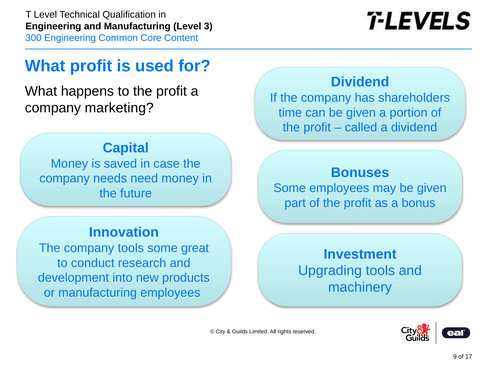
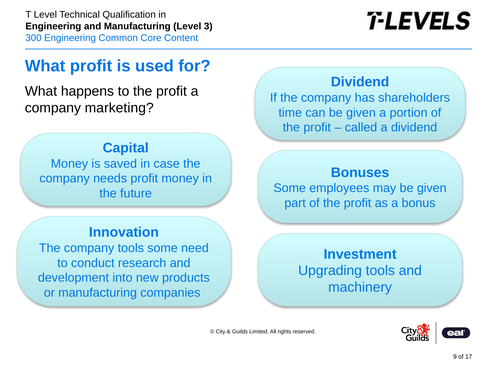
needs need: need -> profit (144, 178)
great: great -> need (195, 248)
manufacturing employees: employees -> companies (170, 293)
